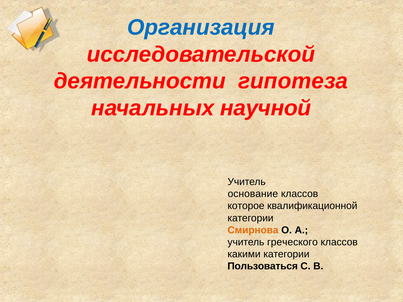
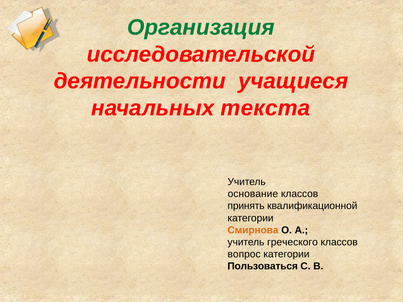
Организация colour: blue -> green (201, 28)
гипотеза: гипотеза -> учащиеся (293, 81)
научной: научной -> текста (265, 108)
которое: которое -> принять (246, 206)
какими: какими -> вопрос (244, 254)
